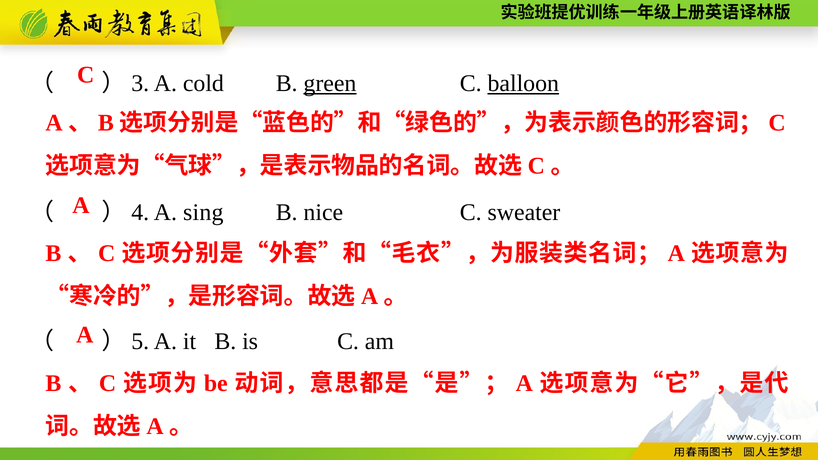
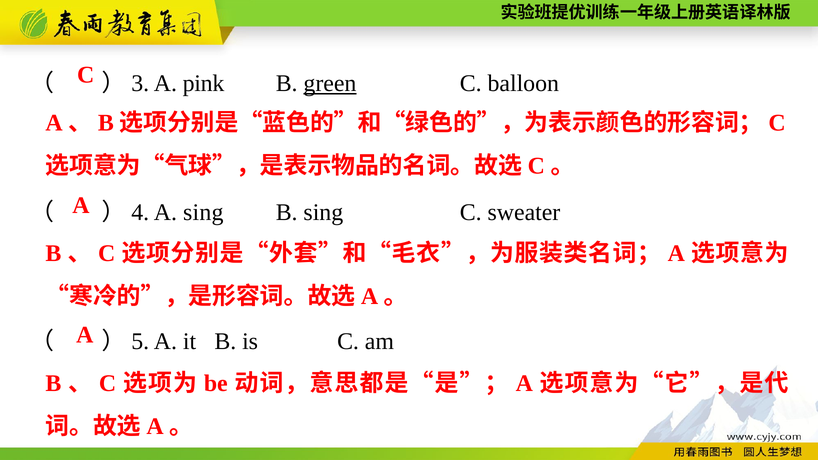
cold: cold -> pink (204, 83)
balloon underline: present -> none (523, 83)
B nice: nice -> sing (323, 212)
